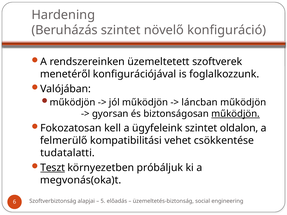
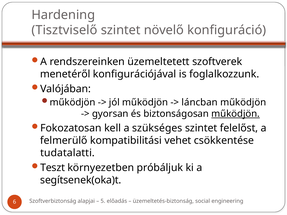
Beruházás: Beruházás -> Tisztviselő (64, 30)
ügyfeleink: ügyfeleink -> szükséges (157, 128)
oldalon: oldalon -> felelőst (239, 128)
Teszt underline: present -> none (53, 168)
megvonás(oka)t: megvonás(oka)t -> segítsenek(oka)t (81, 180)
